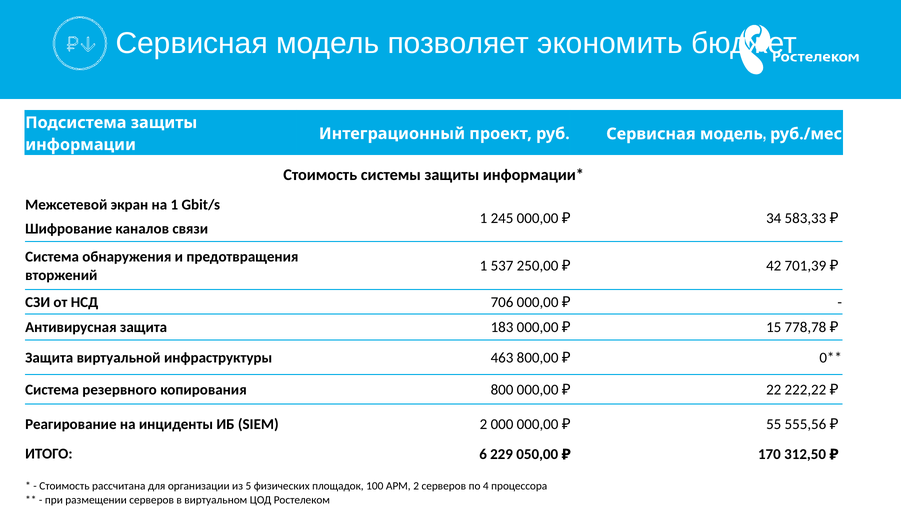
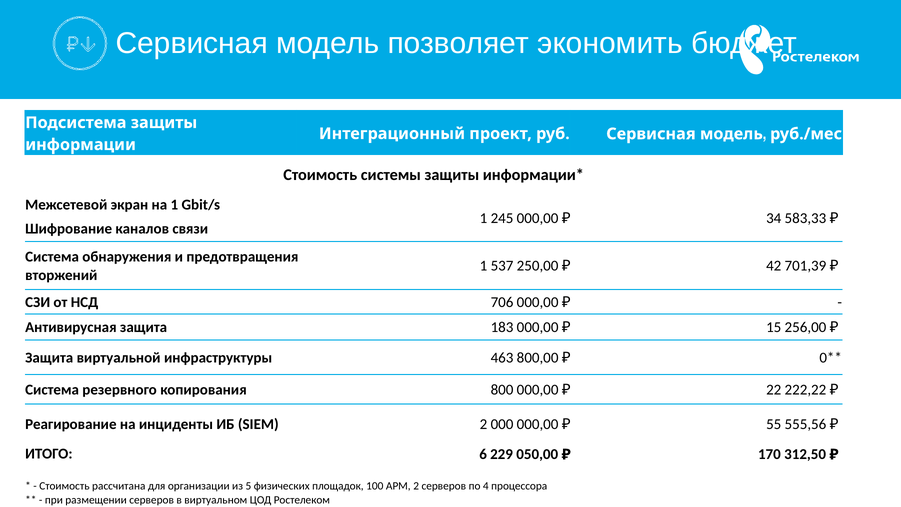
778,78: 778,78 -> 256,00 (805, 327)
